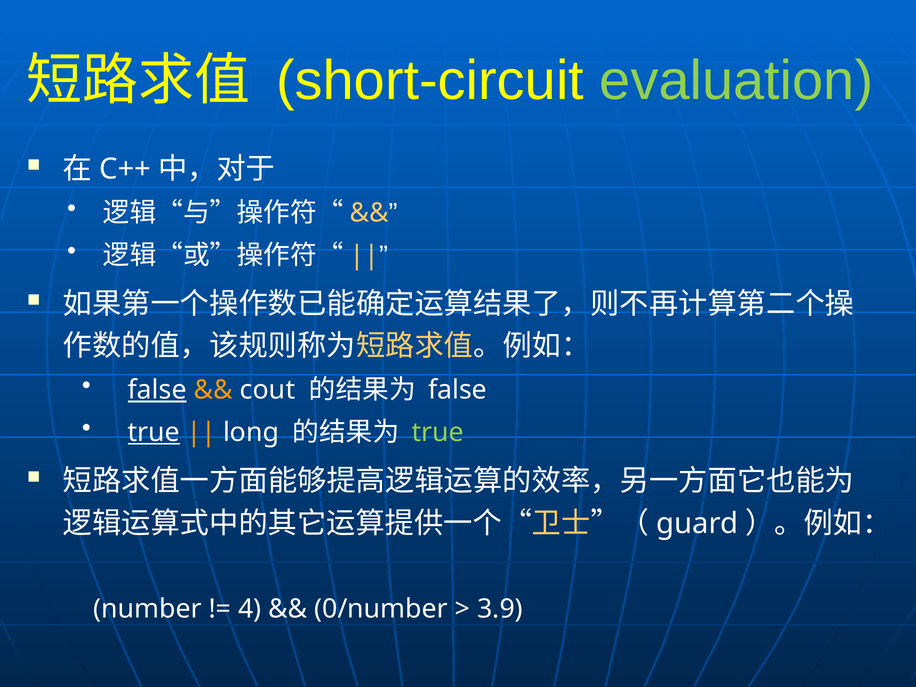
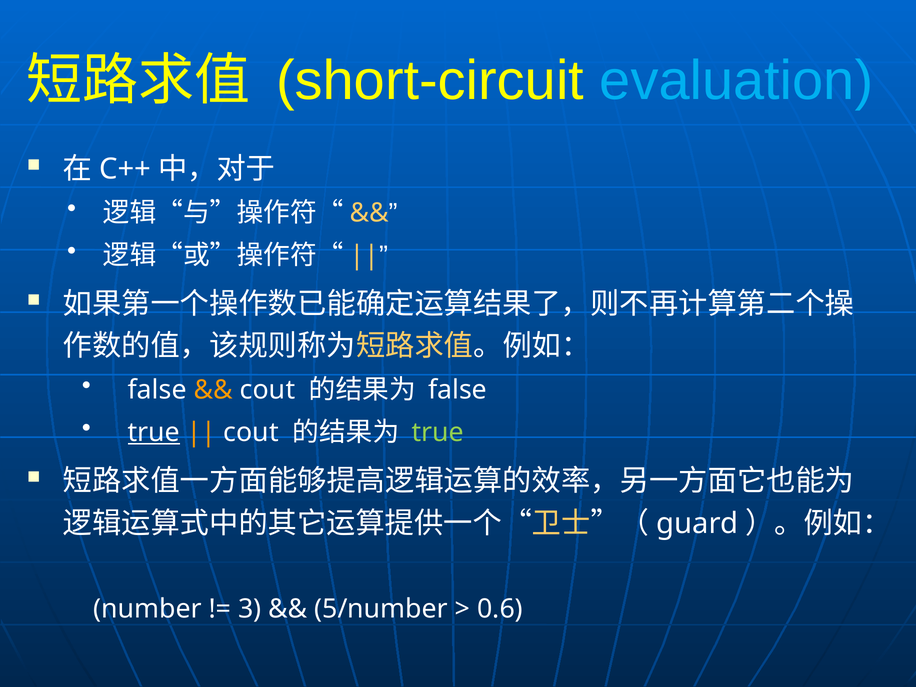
evaluation colour: light green -> light blue (736, 81)
false underline: present -> none (157, 390)
long: long -> cout (251, 432)
4: 4 -> 3 (250, 609)
0/number: 0/number -> 5/number (381, 609)
3.9: 3.9 -> 0.6 (500, 609)
